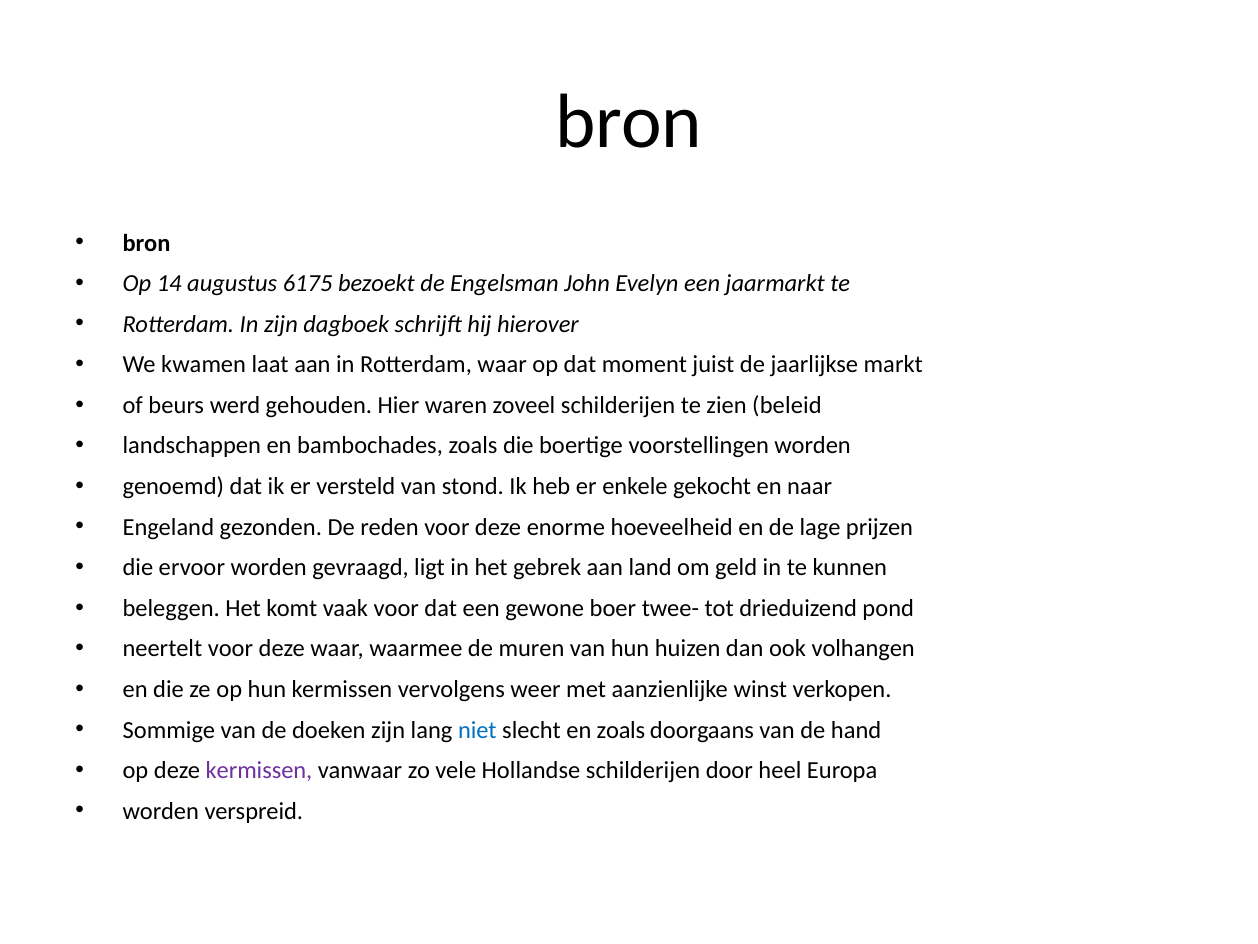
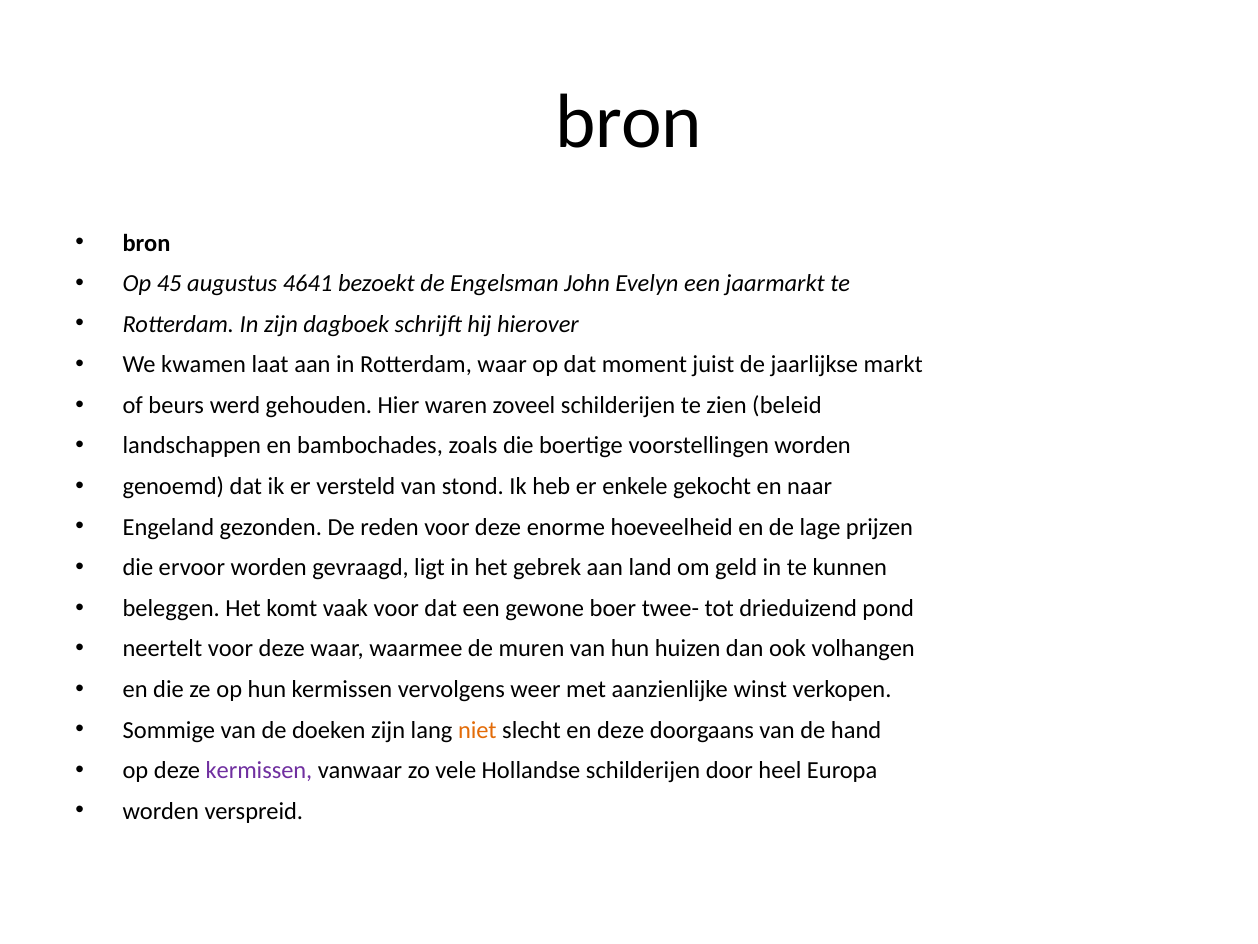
14: 14 -> 45 (169, 283)
6175: 6175 -> 4641 (308, 283)
niet colour: blue -> orange (477, 730)
en zoals: zoals -> deze (621, 730)
